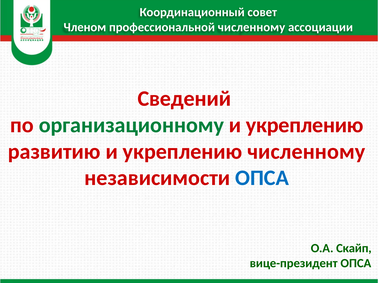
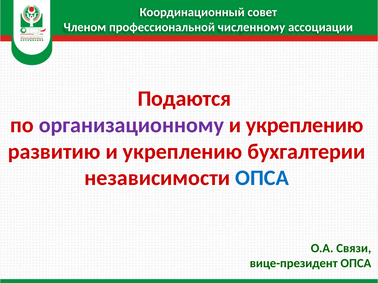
Сведений: Сведений -> Подаются (184, 99)
организационному colour: green -> purple (131, 125)
укреплению численному: численному -> бухгалтерии (306, 152)
Скайп: Скайп -> Связи (354, 249)
